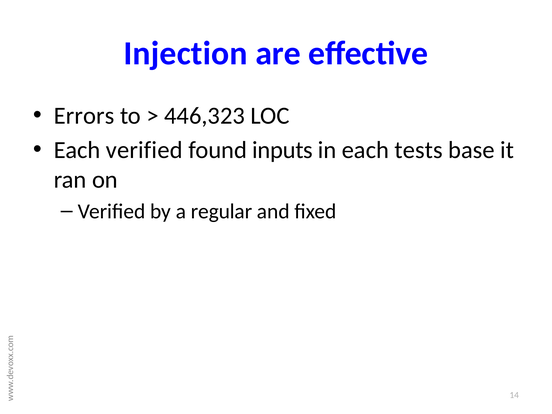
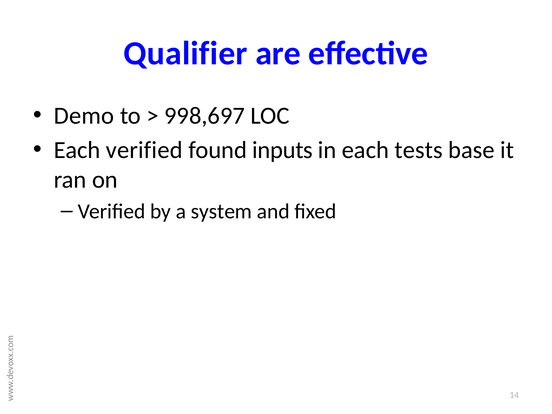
Injection: Injection -> Qualifier (186, 53)
Errors: Errors -> Demo (84, 116)
446,323: 446,323 -> 998,697 (205, 116)
regular: regular -> system (222, 211)
